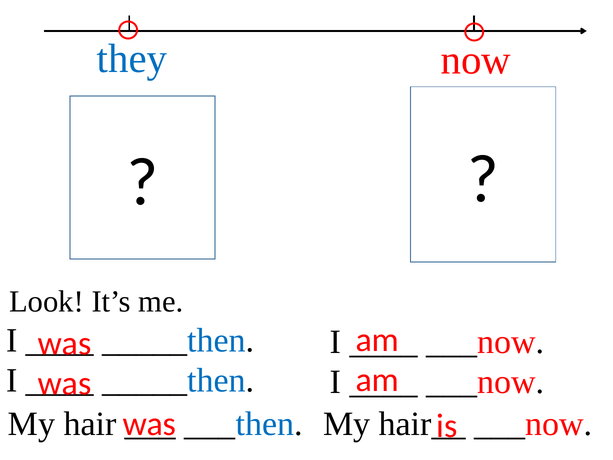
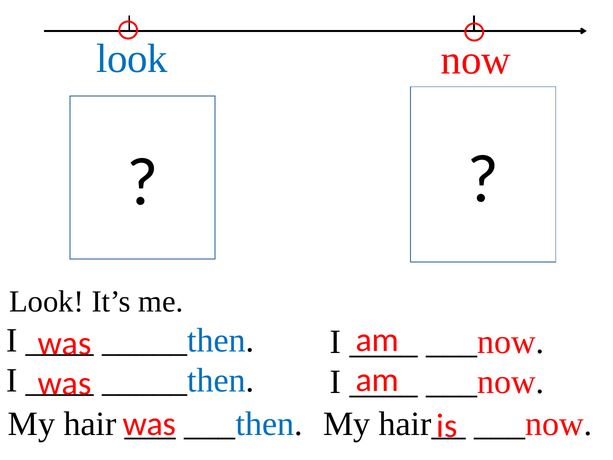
they: they -> look (132, 59)
